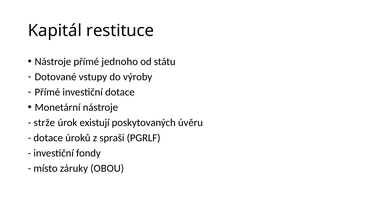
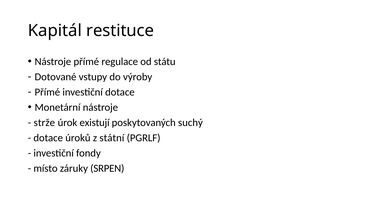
jednoho: jednoho -> regulace (120, 62)
úvěru: úvěru -> suchý (190, 123)
spraši: spraši -> státní (112, 138)
OBOU: OBOU -> SRPEN (107, 169)
